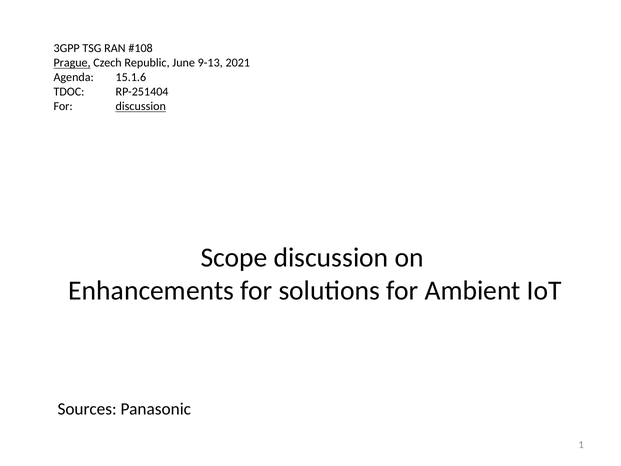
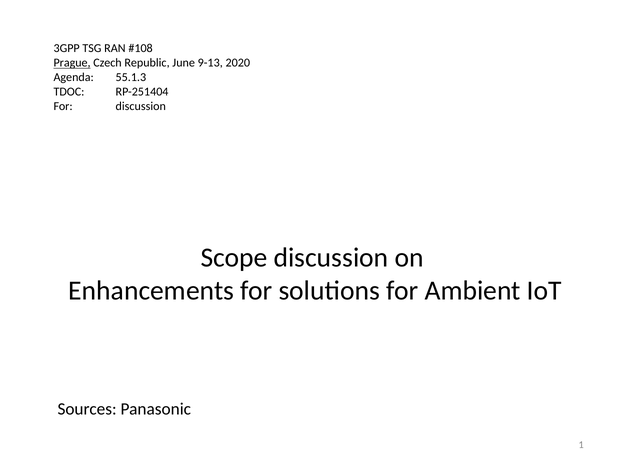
2021: 2021 -> 2020 (238, 63)
15.1.6: 15.1.6 -> 55.1.3 (131, 77)
discussion underline: present -> none (141, 106)
